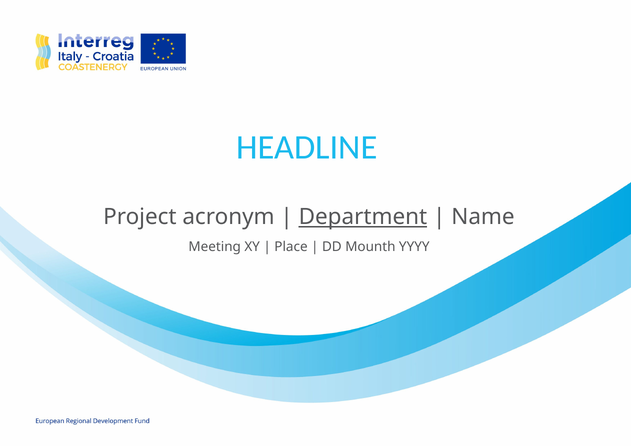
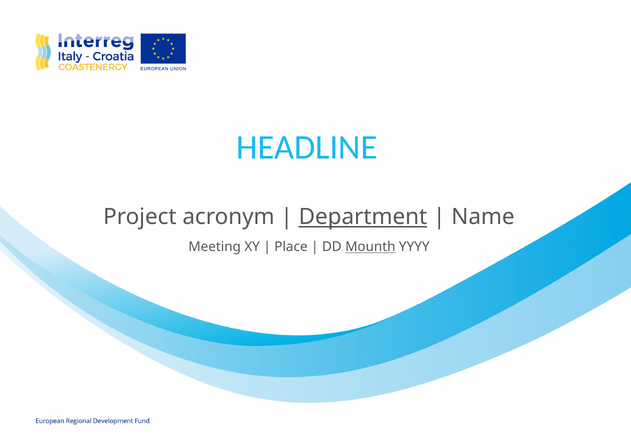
Mounth underline: none -> present (370, 247)
